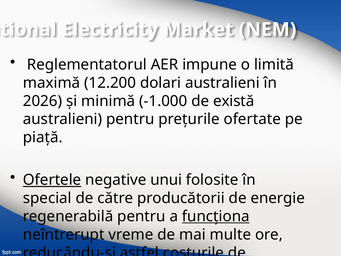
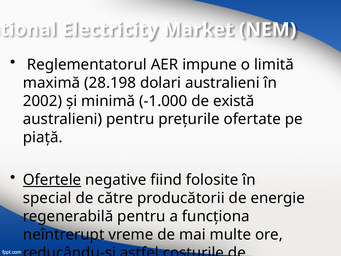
12.200: 12.200 -> 28.198 (110, 83)
2026: 2026 -> 2002 (43, 101)
unui: unui -> fiind (166, 180)
funcţiona underline: present -> none (216, 216)
